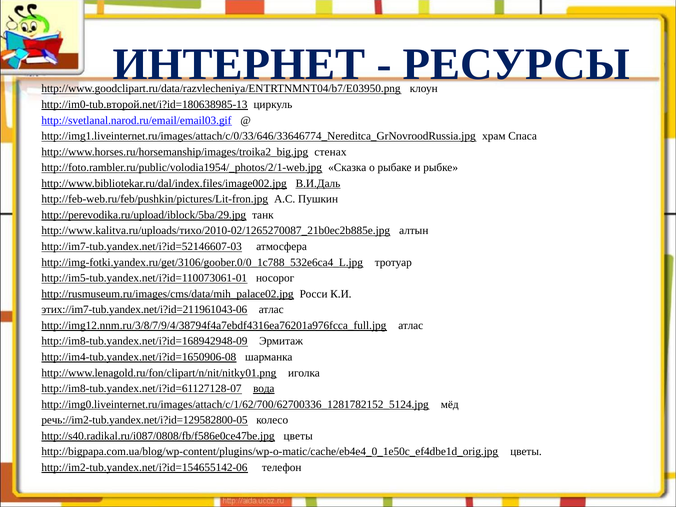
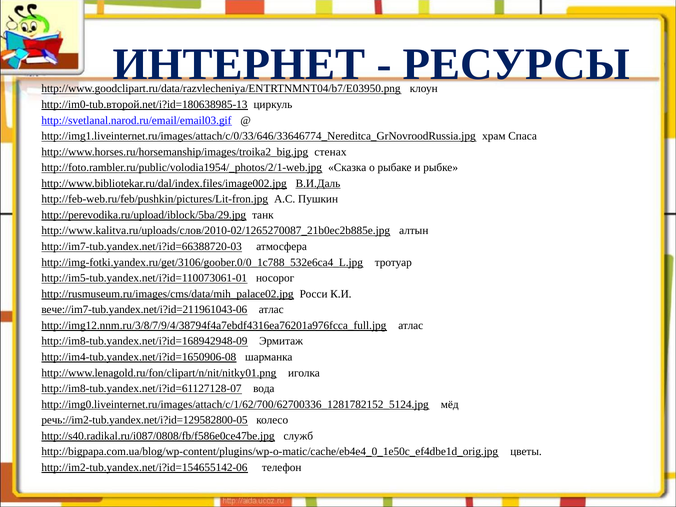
http://www.kalitva.ru/uploads/тихо/2010-02/1265270087_21b0ec2b885e.jpg: http://www.kalitva.ru/uploads/тихо/2010-02/1265270087_21b0ec2b885e.jpg -> http://www.kalitva.ru/uploads/слов/2010-02/1265270087_21b0ec2b885e.jpg (216, 231)
http://im7-tub.yandex.net/i?id=52146607-03: http://im7-tub.yandex.net/i?id=52146607-03 -> http://im7-tub.yandex.net/i?id=66388720-03 (142, 247)
этих://im7-tub.yandex.net/i?id=211961043-06: этих://im7-tub.yandex.net/i?id=211961043-06 -> вече://im7-tub.yandex.net/i?id=211961043-06 (144, 310)
вода underline: present -> none (264, 389)
http://s40.radikal.ru/i087/0808/fb/f586e0ce47be.jpg цветы: цветы -> служб (298, 436)
